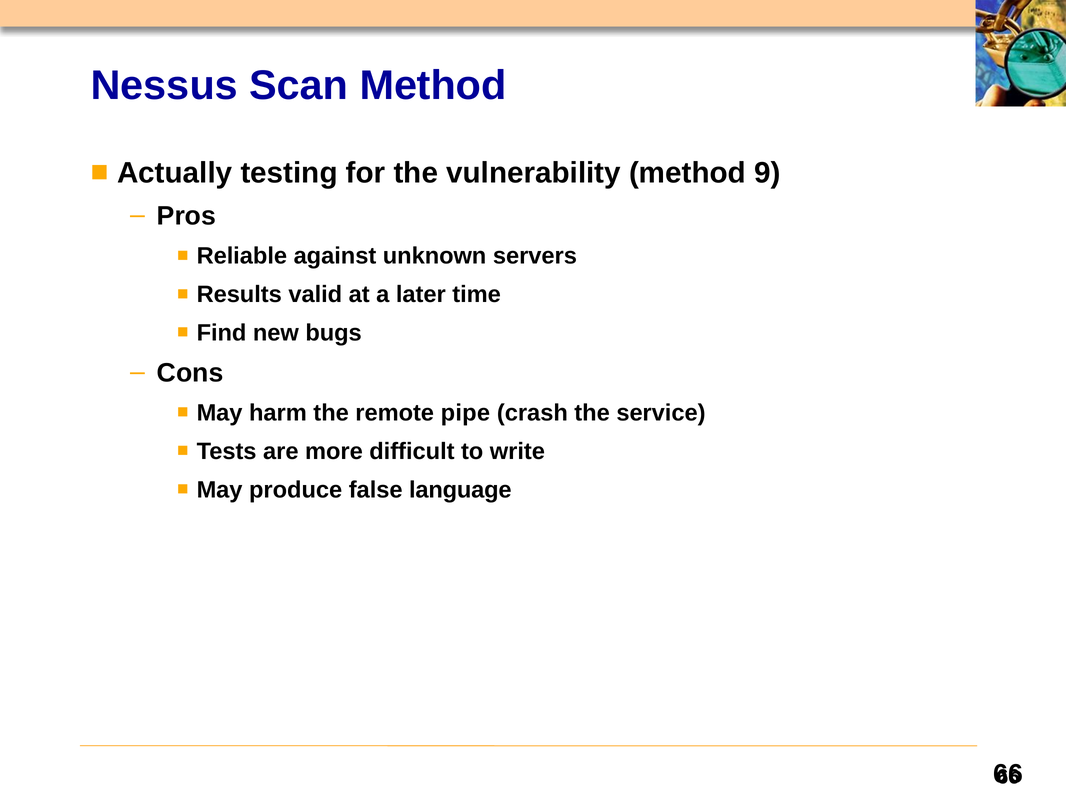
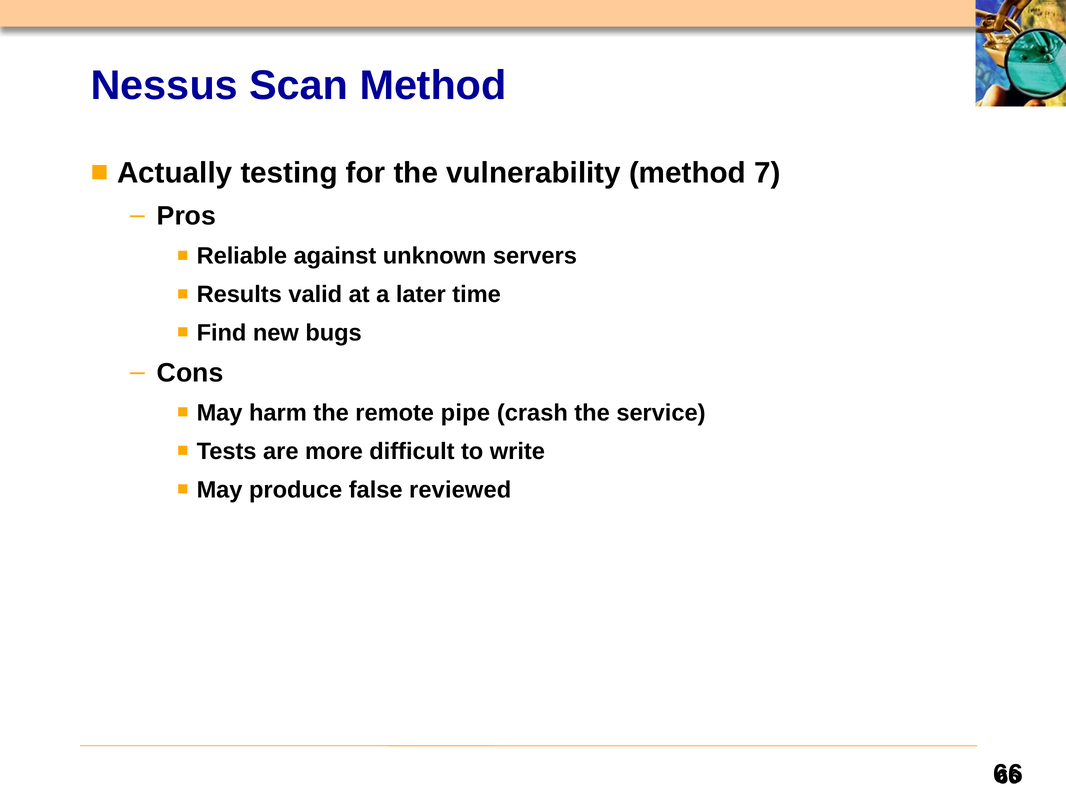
9: 9 -> 7 (767, 173)
language: language -> reviewed (460, 490)
